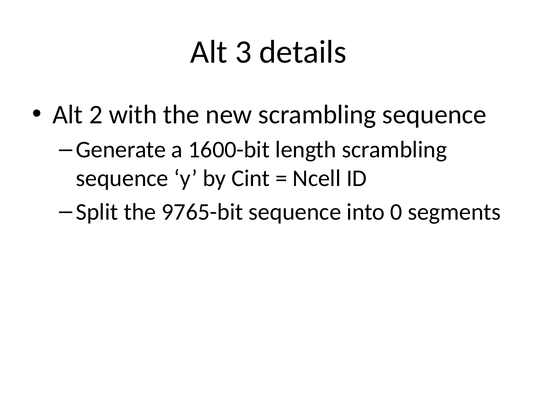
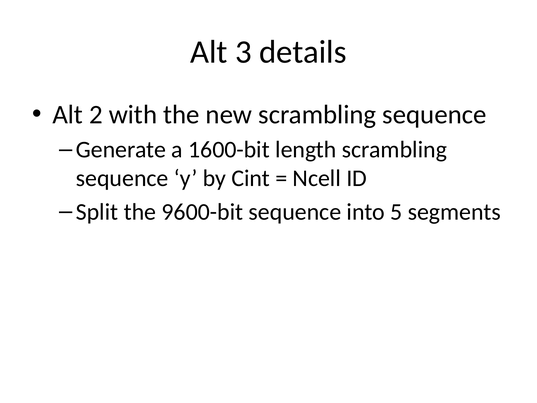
9765-bit: 9765-bit -> 9600-bit (202, 212)
0: 0 -> 5 (396, 212)
